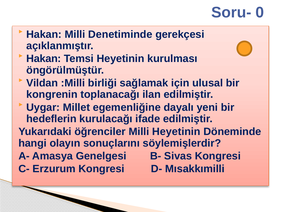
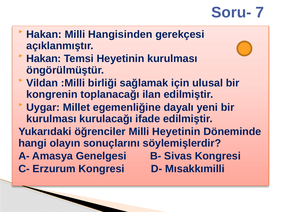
0: 0 -> 7 (260, 12)
Denetiminde: Denetiminde -> Hangisinden (120, 34)
hedeflerin: hedeflerin -> kurulması (51, 119)
